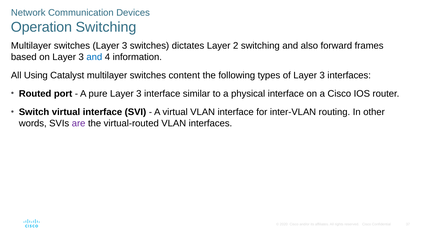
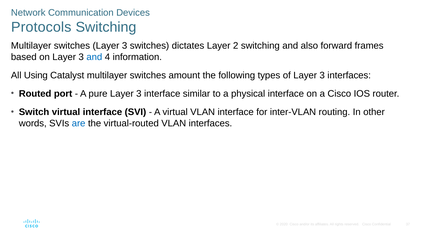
Operation: Operation -> Protocols (41, 27)
content: content -> amount (184, 76)
are colour: purple -> blue (79, 124)
